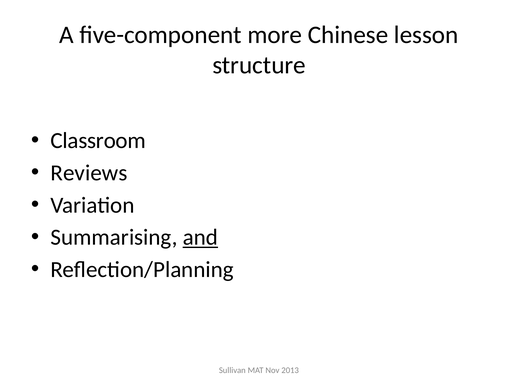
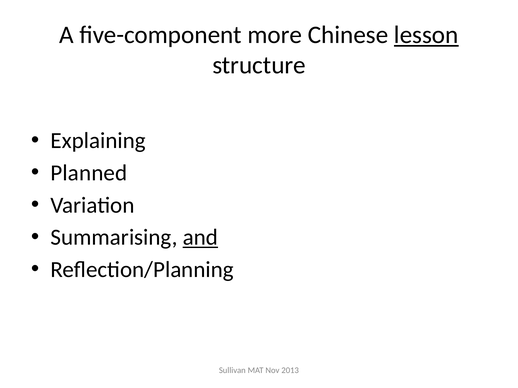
lesson underline: none -> present (426, 35)
Classroom: Classroom -> Explaining (98, 141)
Reviews: Reviews -> Planned (89, 173)
